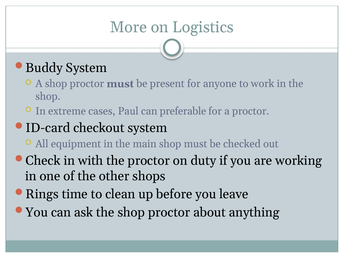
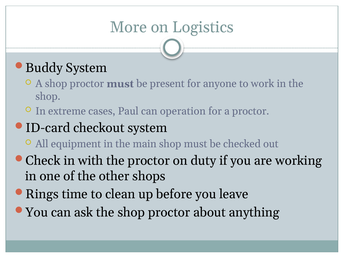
preferable: preferable -> operation (183, 111)
